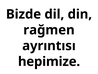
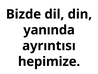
rağmen: rağmen -> yanında (49, 30)
